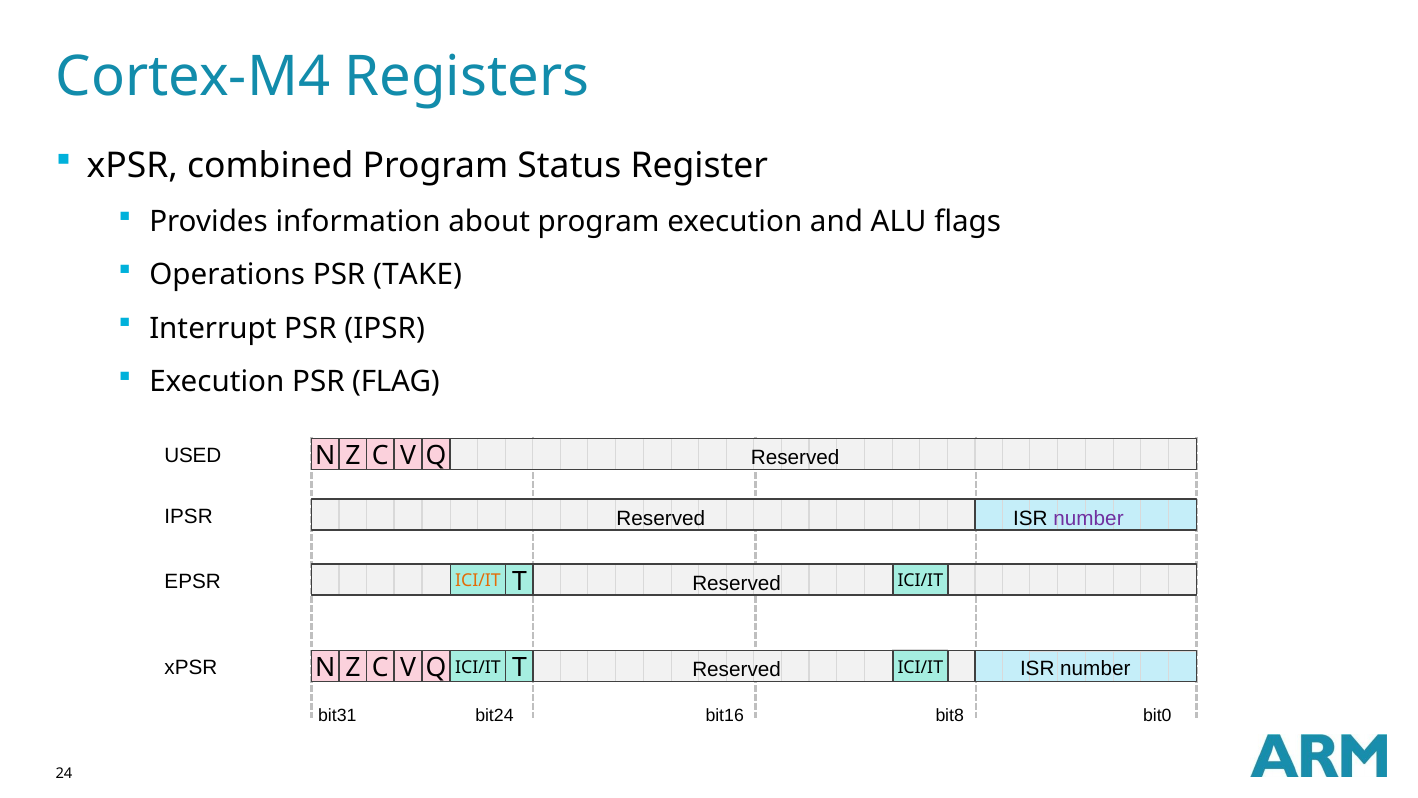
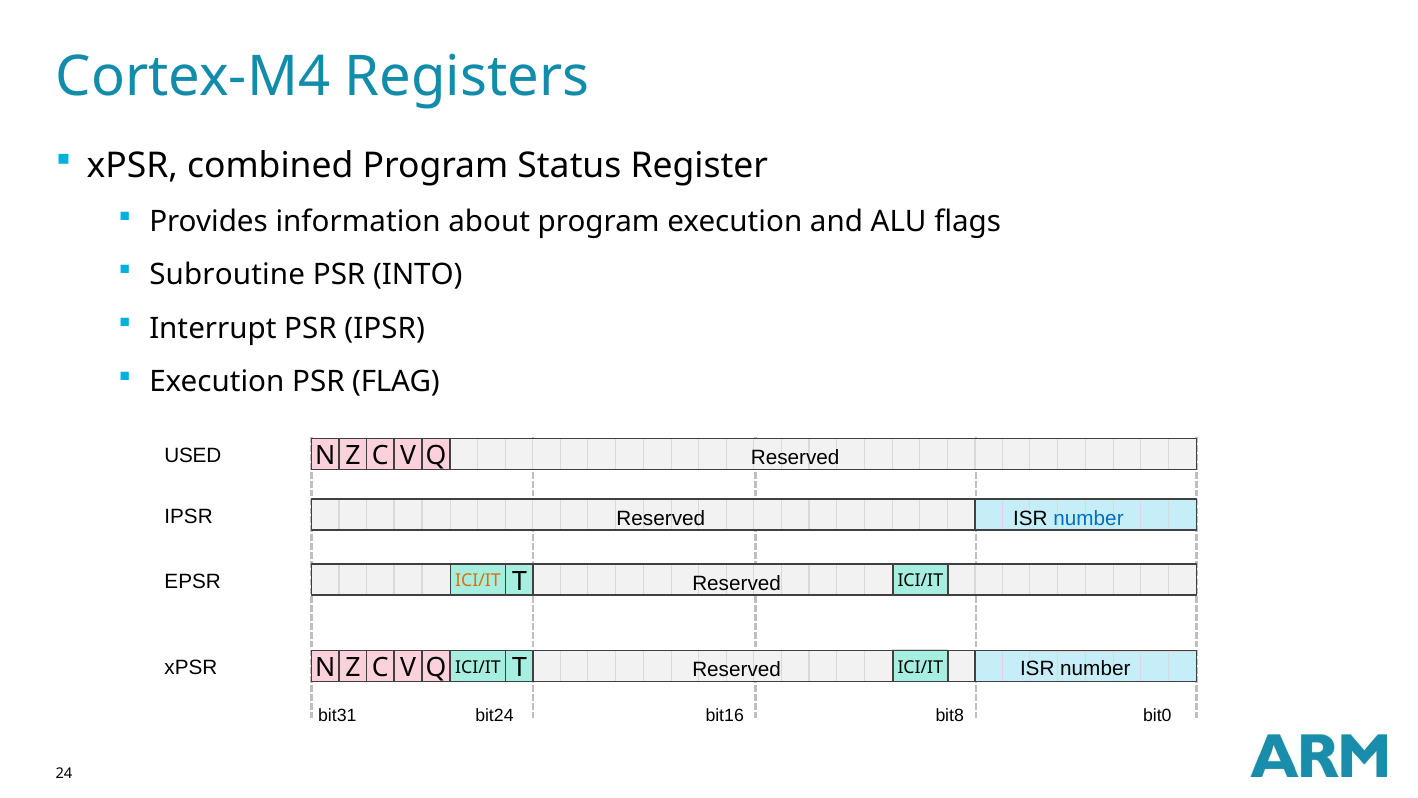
Operations: Operations -> Subroutine (227, 275)
TAKE: TAKE -> INTO (418, 275)
number colour: purple -> blue (1089, 518)
